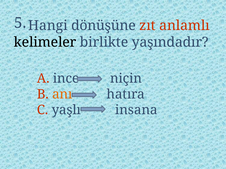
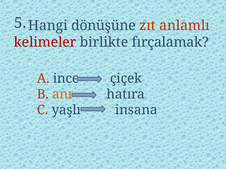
kelimeler colour: black -> red (45, 42)
yaşındadır: yaşındadır -> fırçalamak (170, 42)
niçin: niçin -> çiçek (126, 79)
